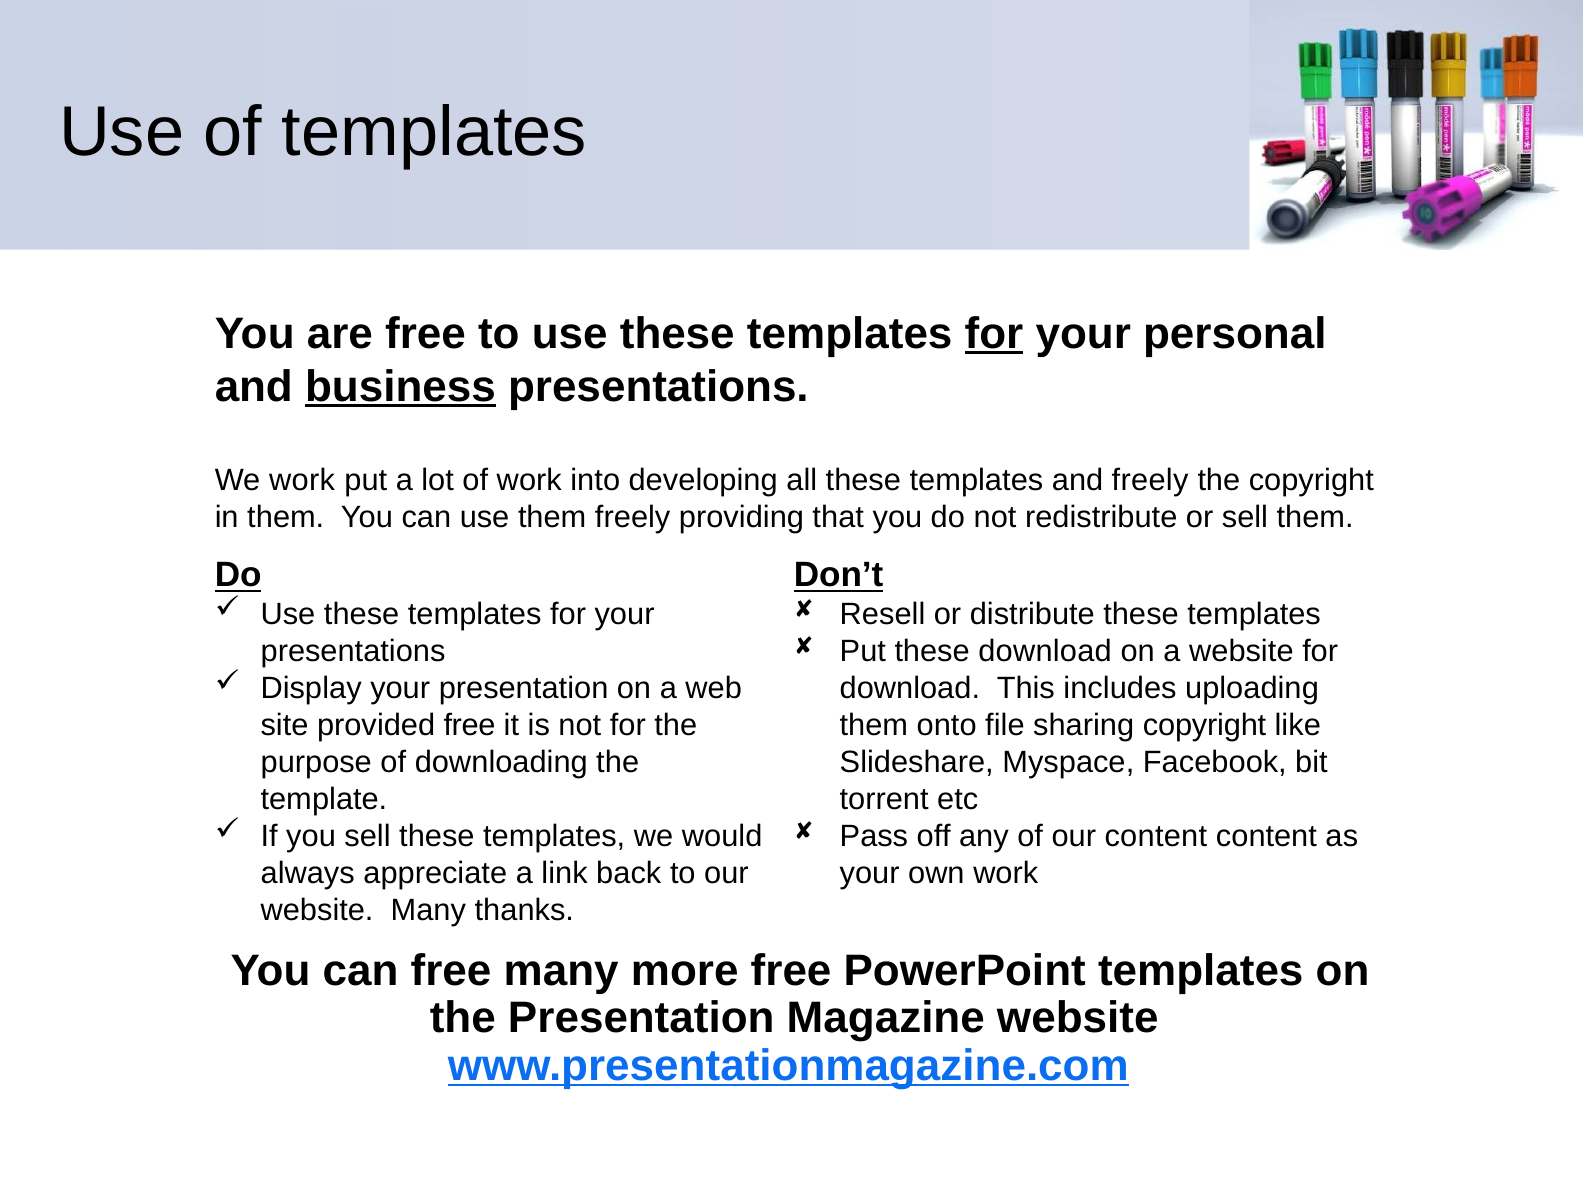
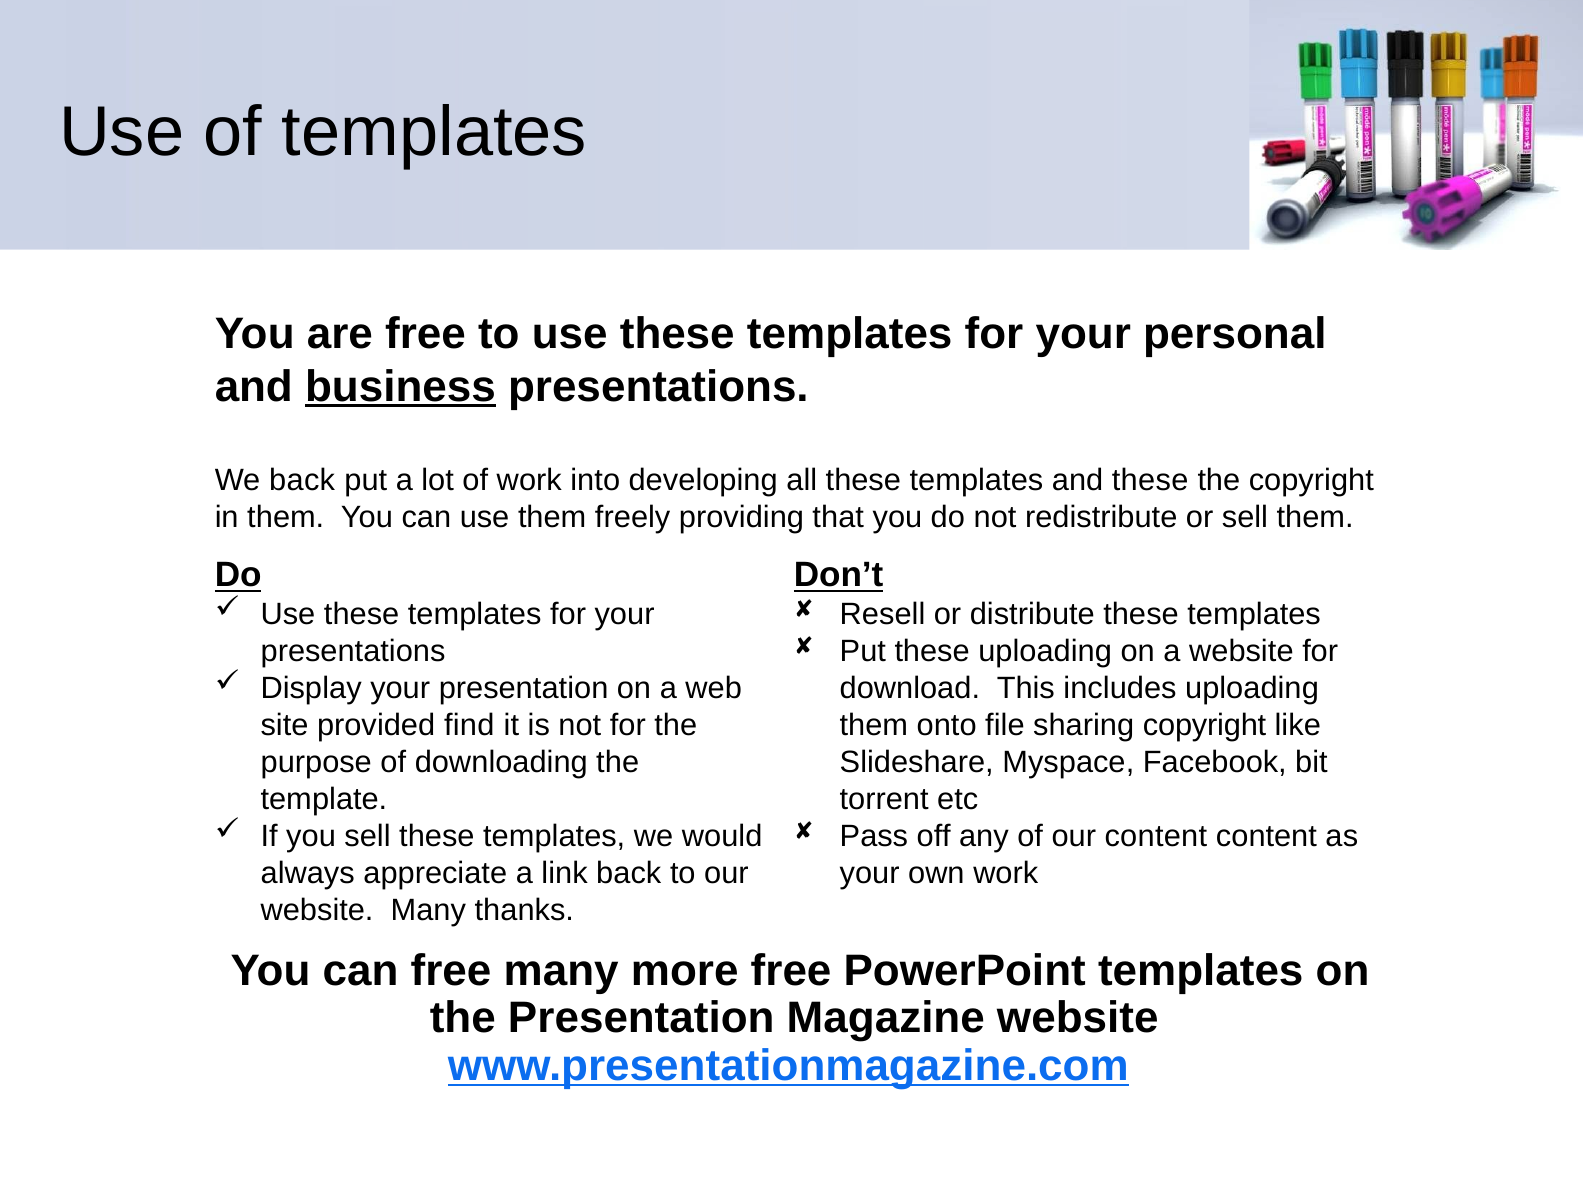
for underline: present -> none (994, 333)
We work: work -> back (302, 480)
and freely: freely -> these (1150, 480)
these download: download -> uploading (1045, 651)
provided free: free -> find (469, 725)
